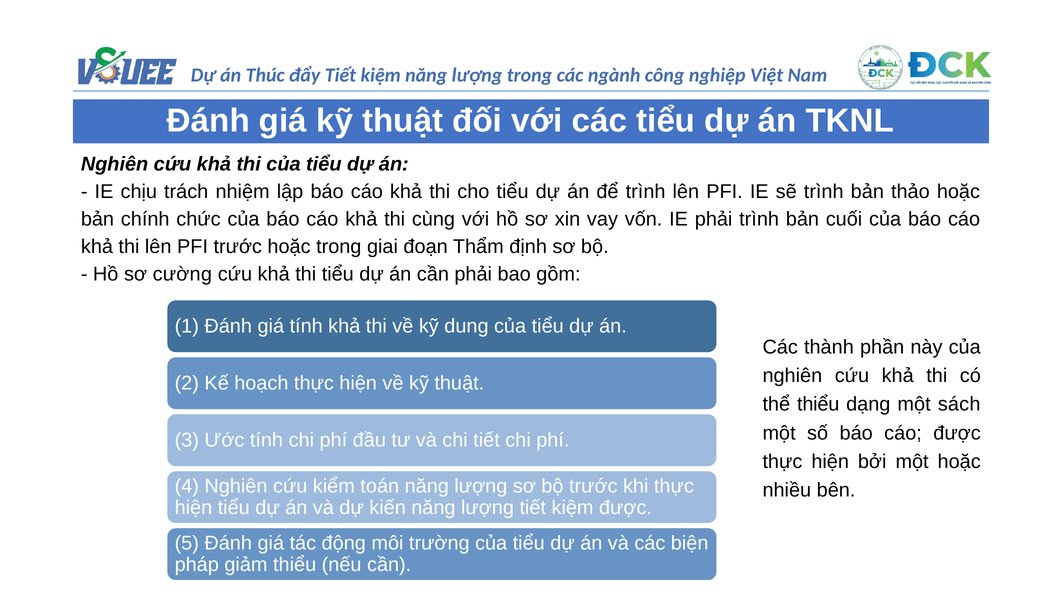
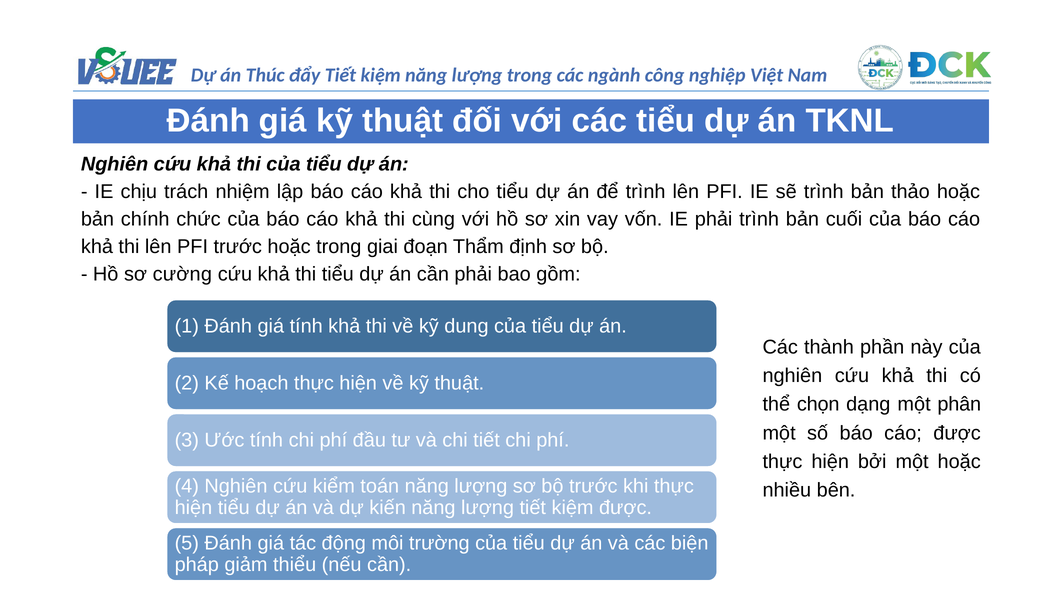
thể thiểu: thiểu -> chọn (818, 405)
sách: sách -> phân (959, 405)
